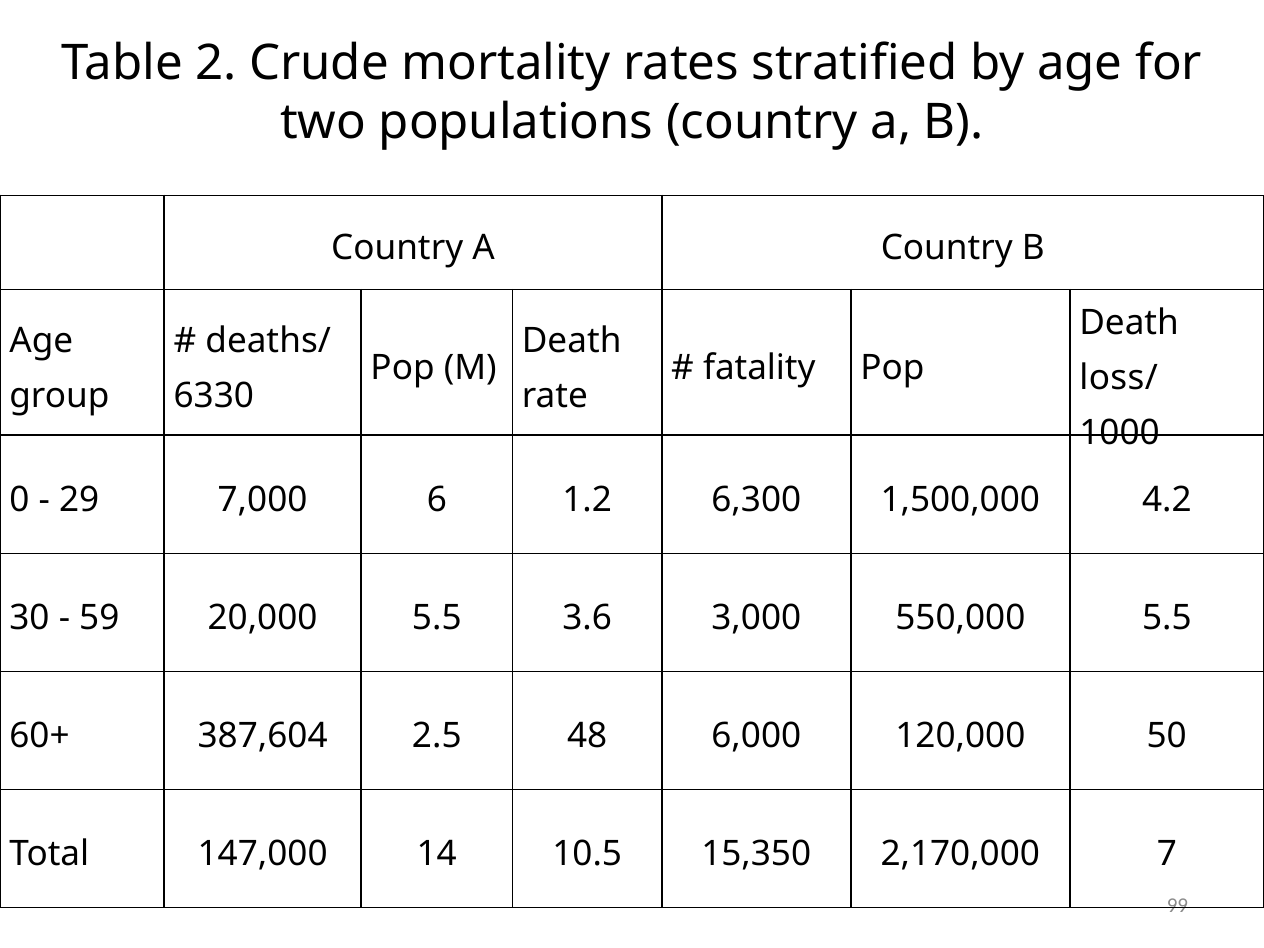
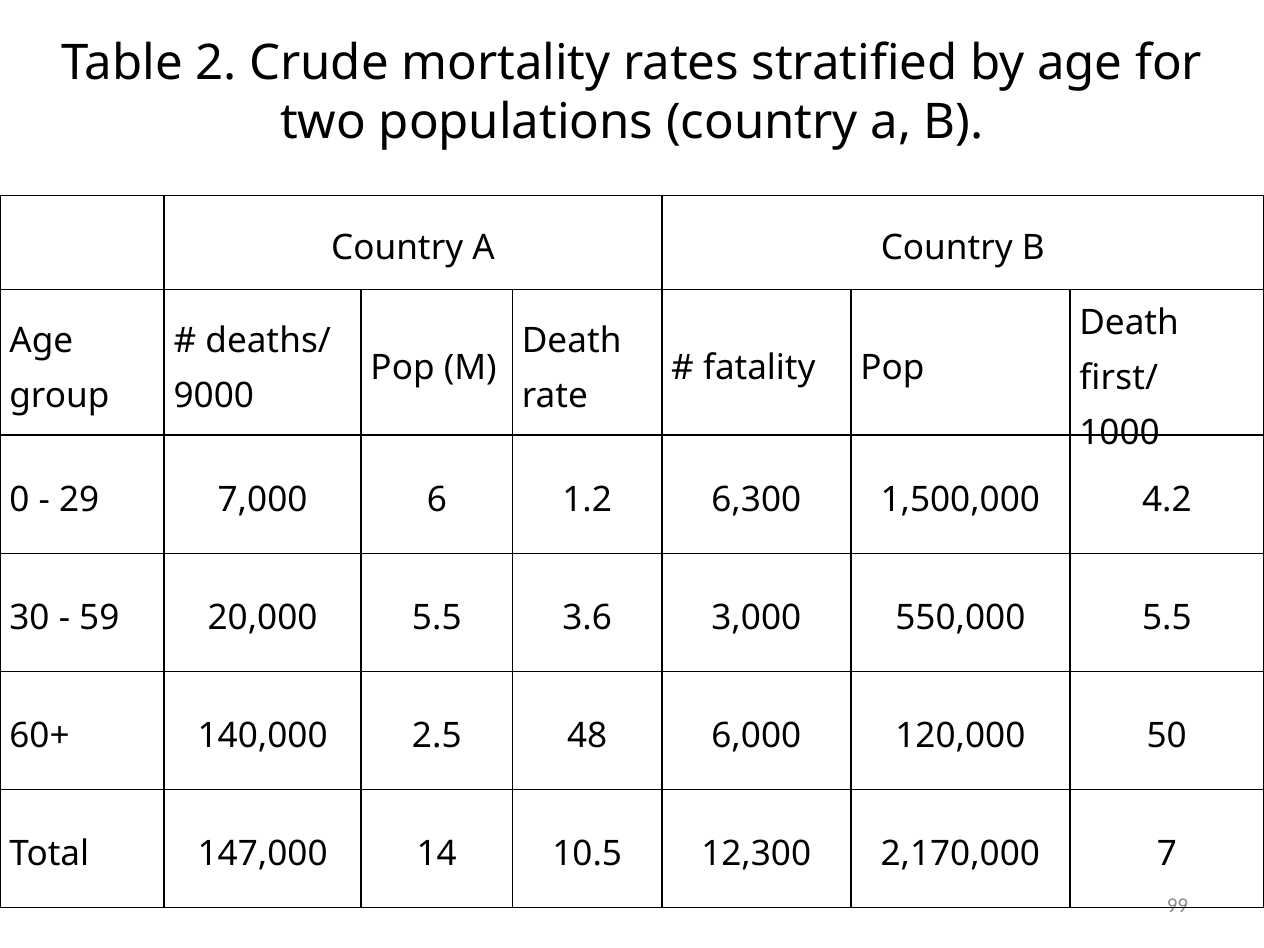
loss/: loss/ -> first/ (1119, 378)
6330: 6330 -> 9000 (214, 396)
387,604: 387,604 -> 140,000 (263, 736)
15,350: 15,350 -> 12,300 (756, 854)
